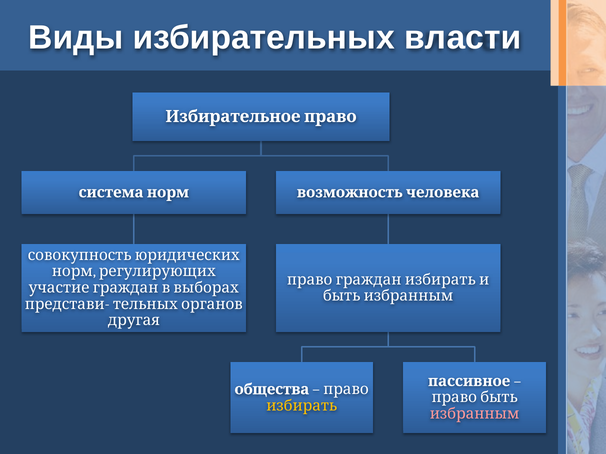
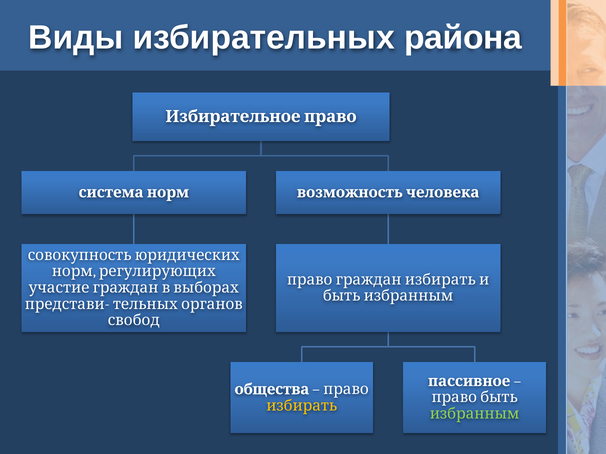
власти: власти -> района (463, 38)
другая: другая -> свобод (134, 321)
избранным colour: pink -> light green (475, 414)
